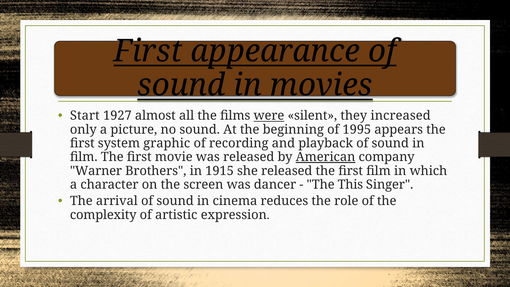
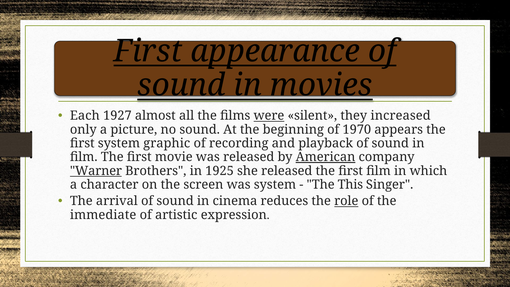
Start: Start -> Each (85, 116)
1995: 1995 -> 1970 (357, 129)
Warner underline: none -> present (96, 171)
1915: 1915 -> 1925 (220, 171)
was dancer: dancer -> system (275, 185)
role underline: none -> present (346, 201)
complexity: complexity -> immediate (103, 215)
